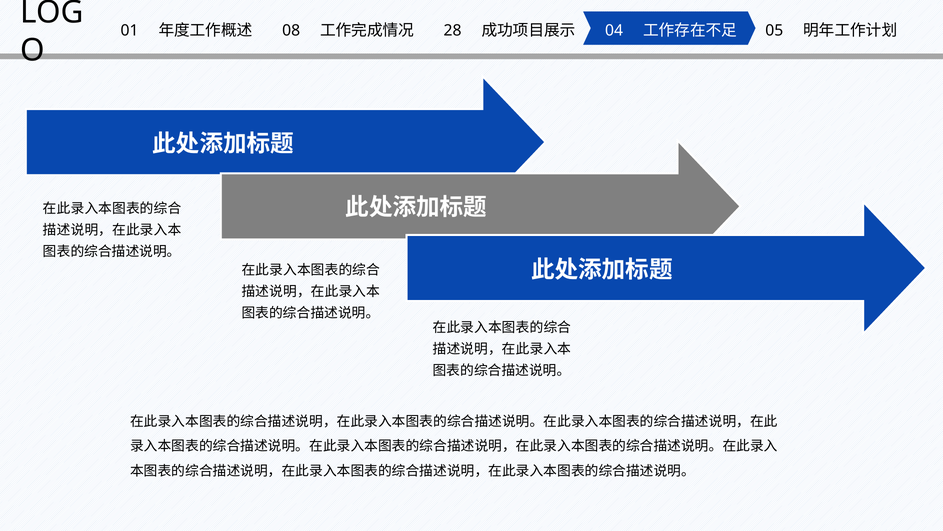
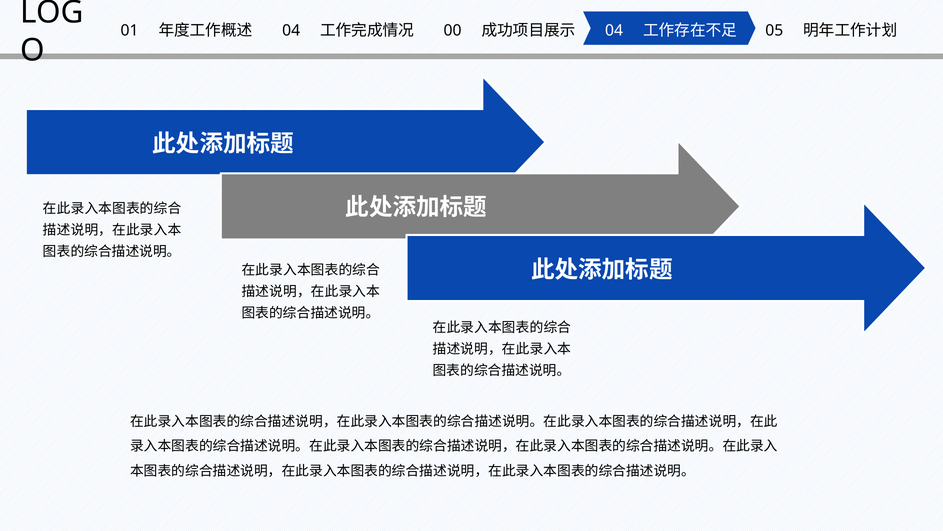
08: 08 -> 04 (291, 31)
28: 28 -> 00 (453, 31)
